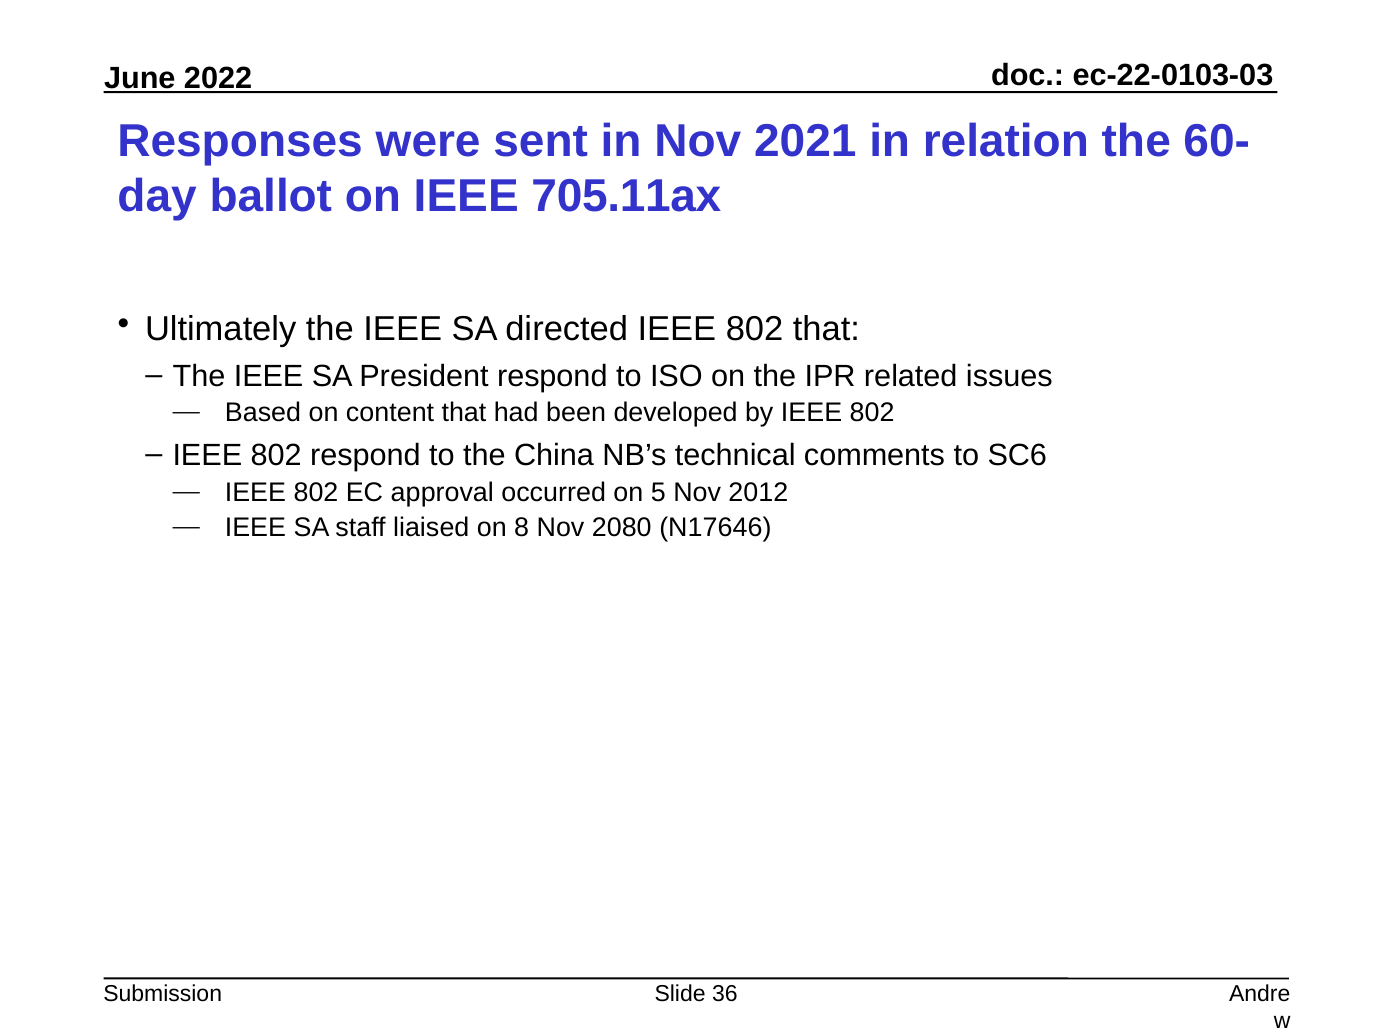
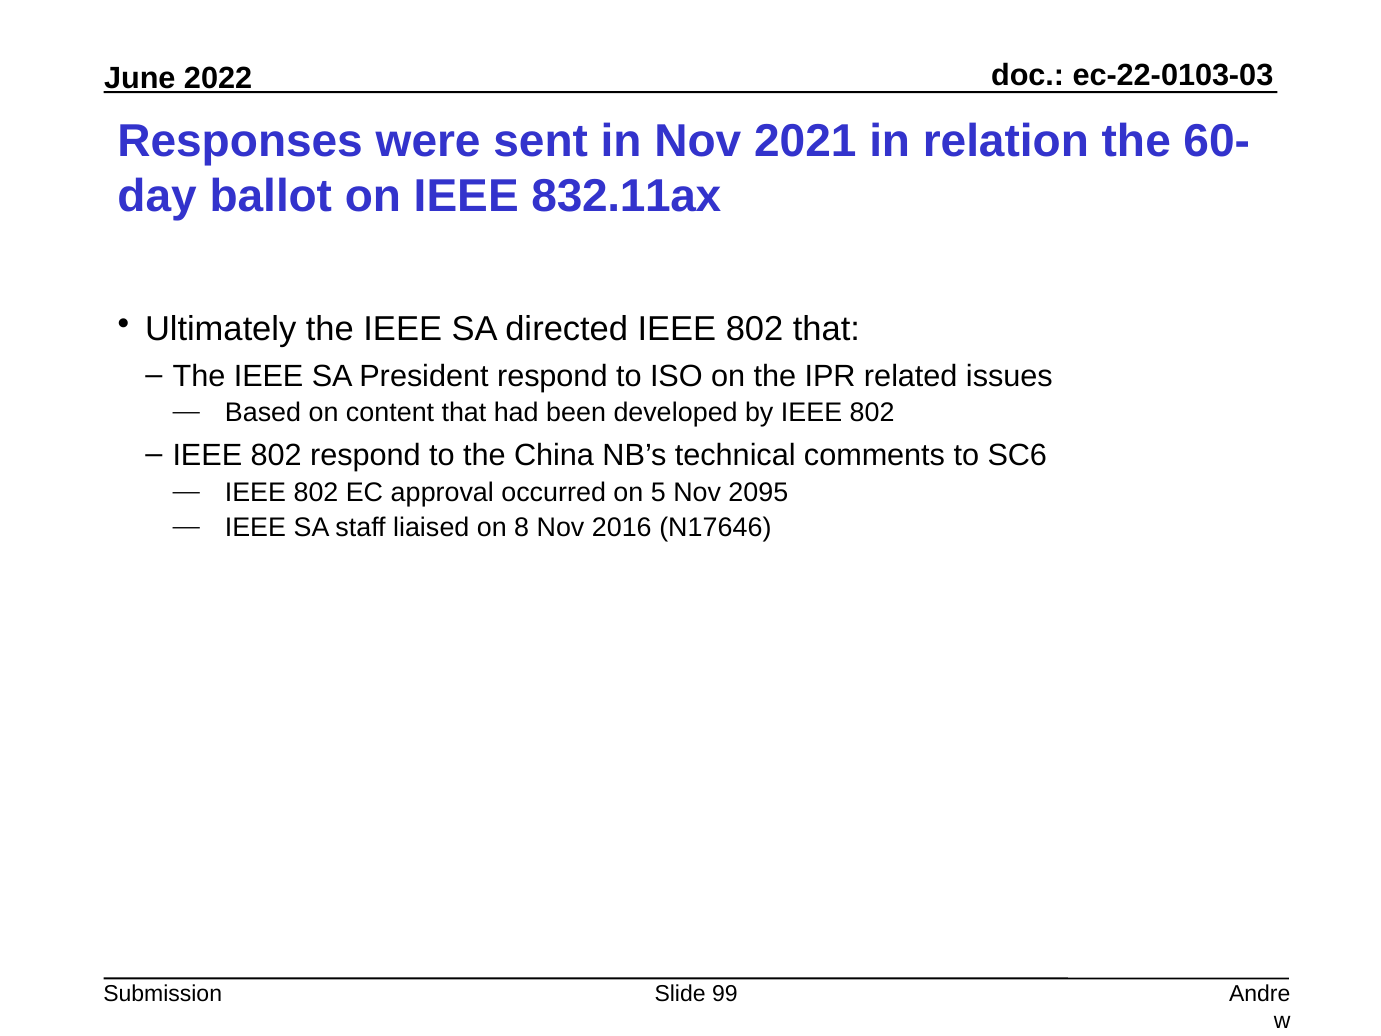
705.11ax: 705.11ax -> 832.11ax (626, 197)
2012: 2012 -> 2095 (758, 492)
2080: 2080 -> 2016 (622, 527)
36: 36 -> 99 (725, 993)
